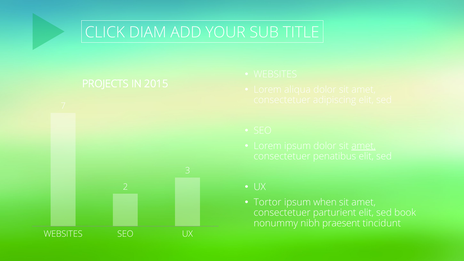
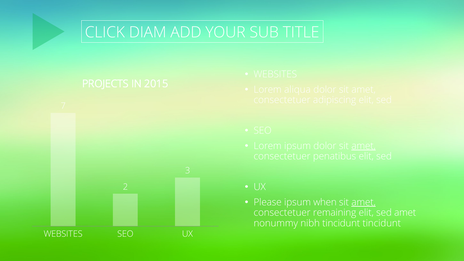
Tortor: Tortor -> Please (268, 202)
amet underline: none -> present (364, 202)
parturient: parturient -> remaining (335, 213)
sed book: book -> amet (405, 213)
nibh praesent: praesent -> tincidunt (341, 223)
